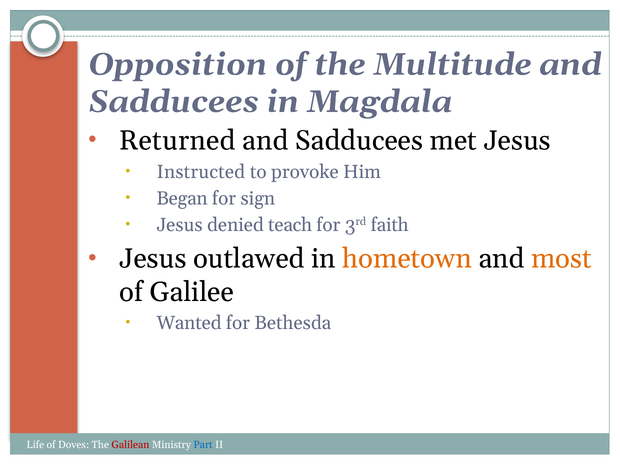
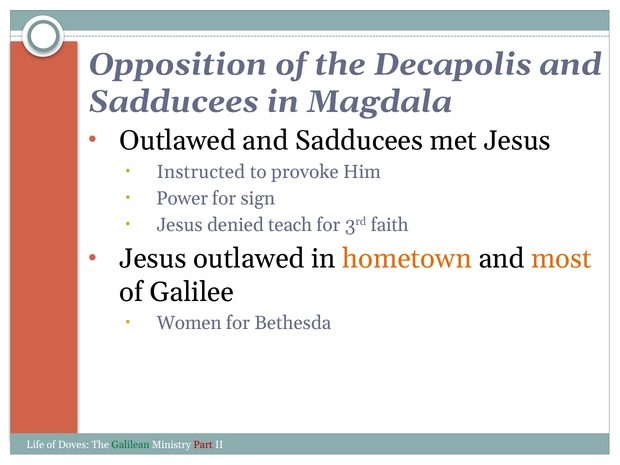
Multitude: Multitude -> Decapolis (452, 64)
Returned: Returned -> Outlawed (178, 141)
Began: Began -> Power (182, 198)
Wanted: Wanted -> Women (189, 323)
Galilean colour: red -> green (130, 445)
Part colour: blue -> red (203, 445)
